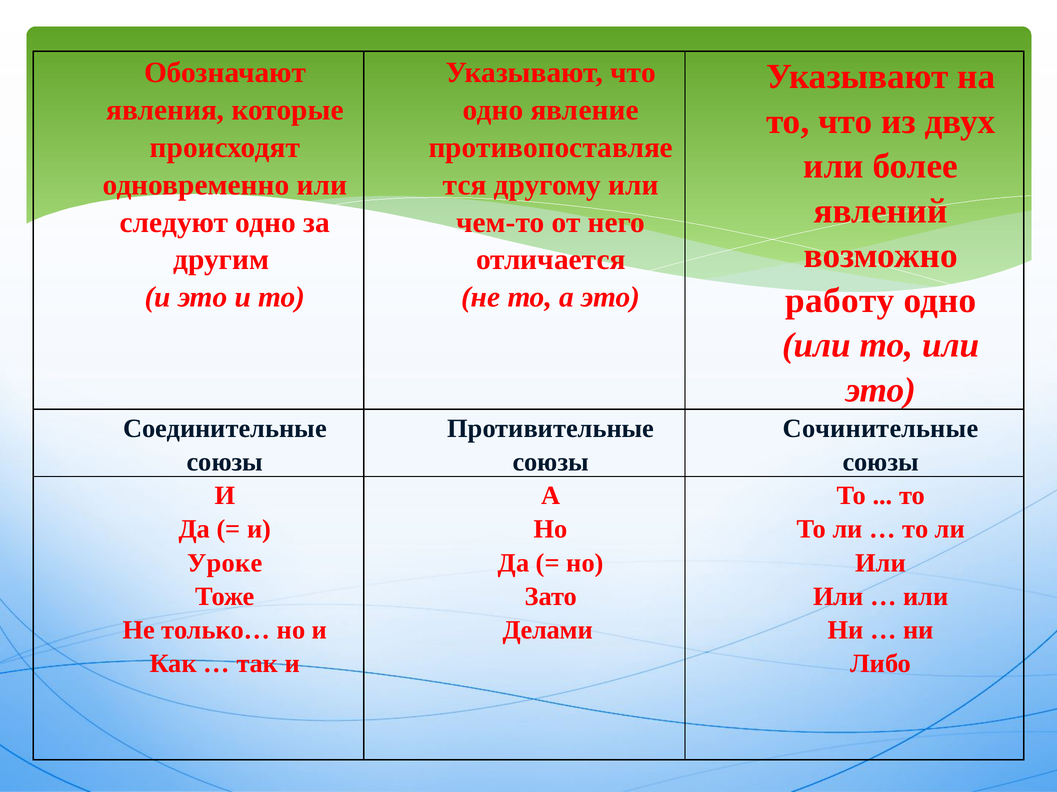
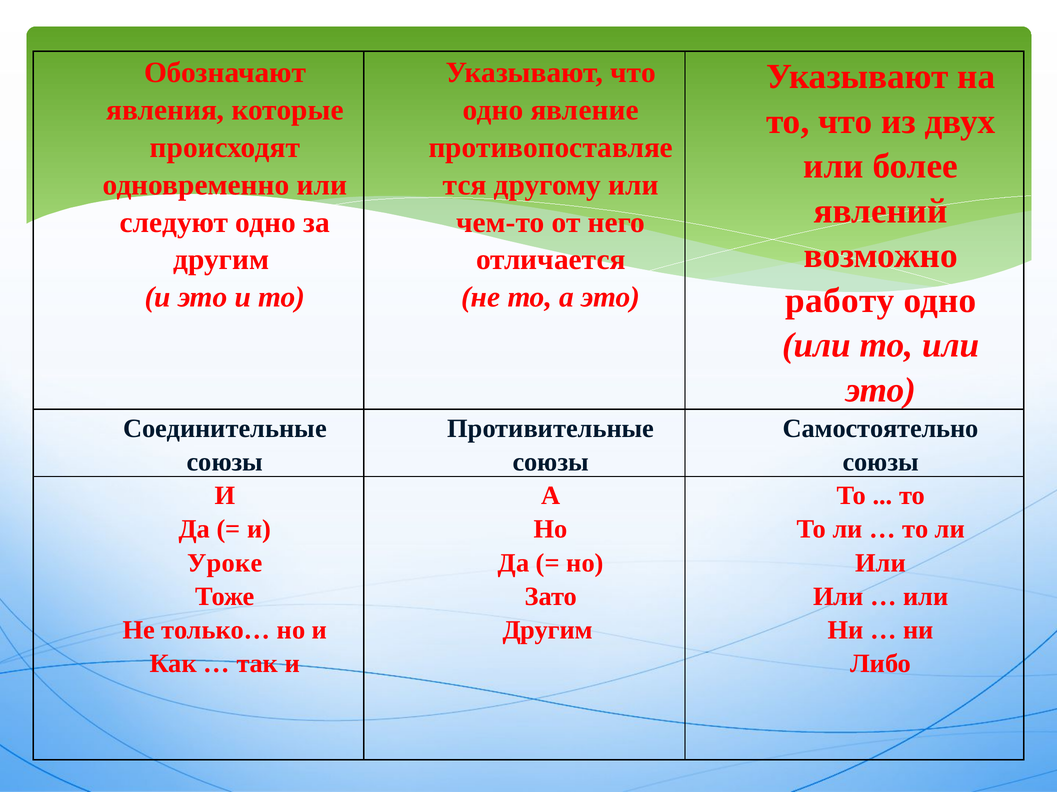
Сочинительные: Сочинительные -> Самостоятельно (881, 429)
Делами: Делами -> Другим (548, 631)
